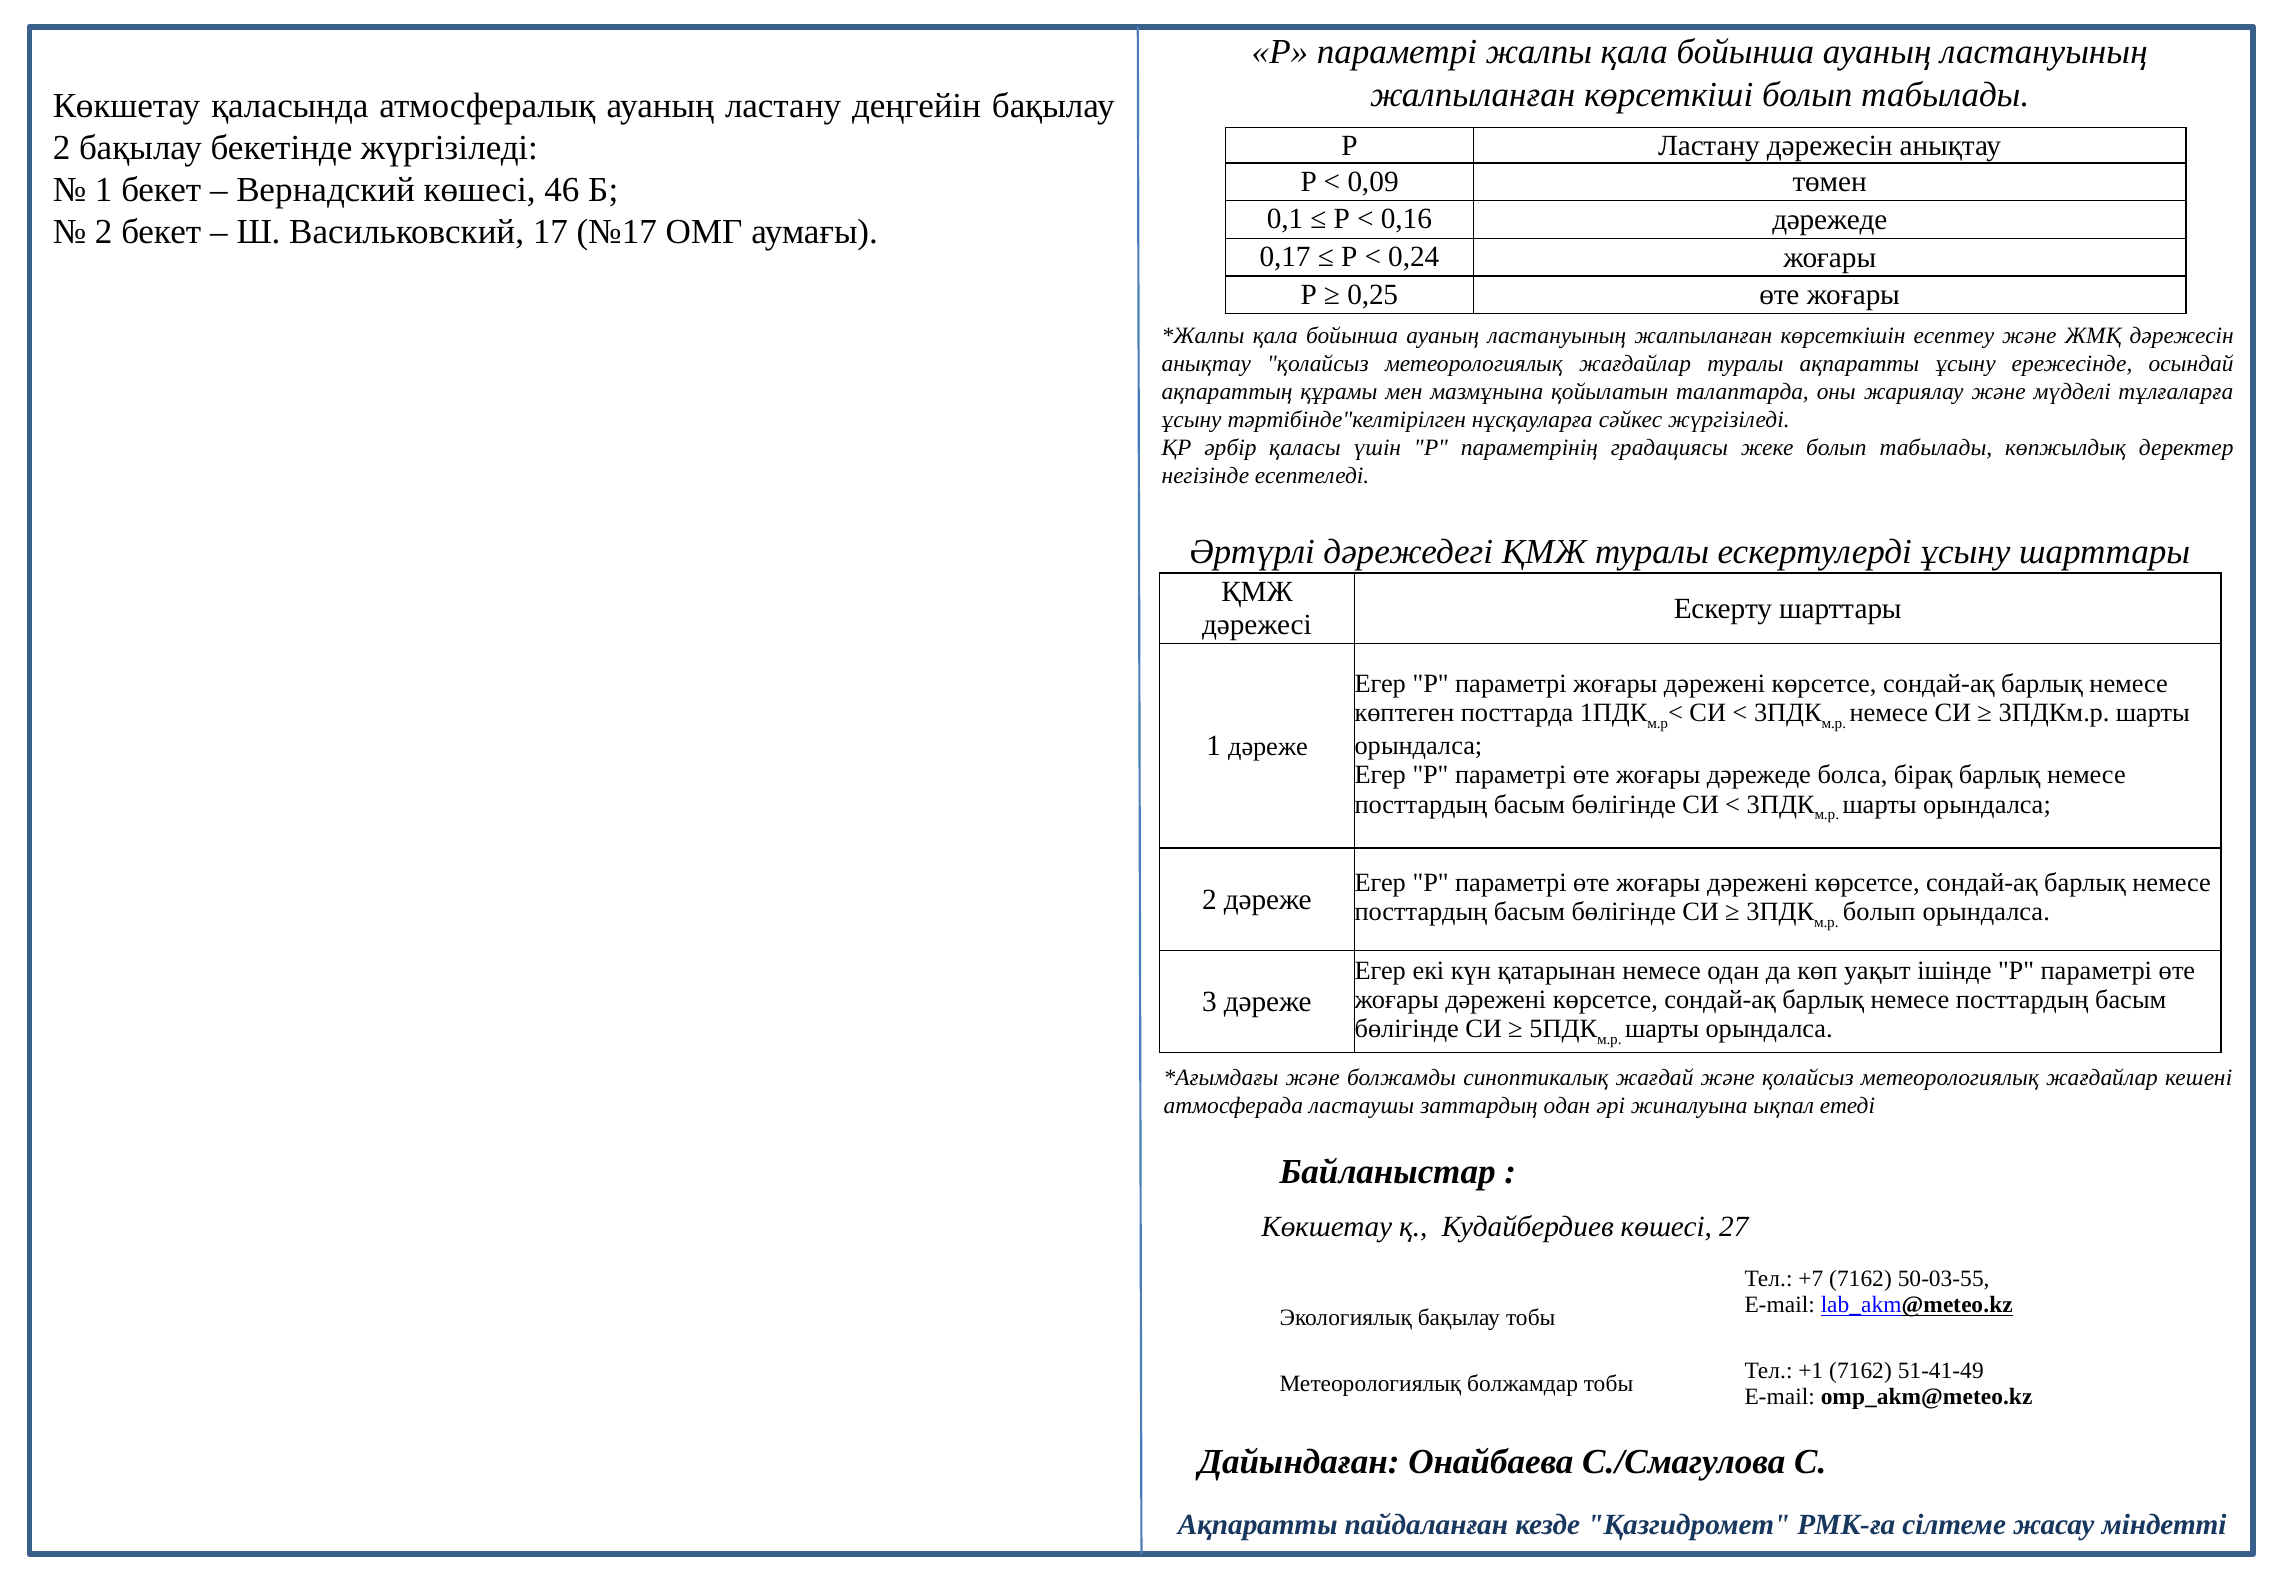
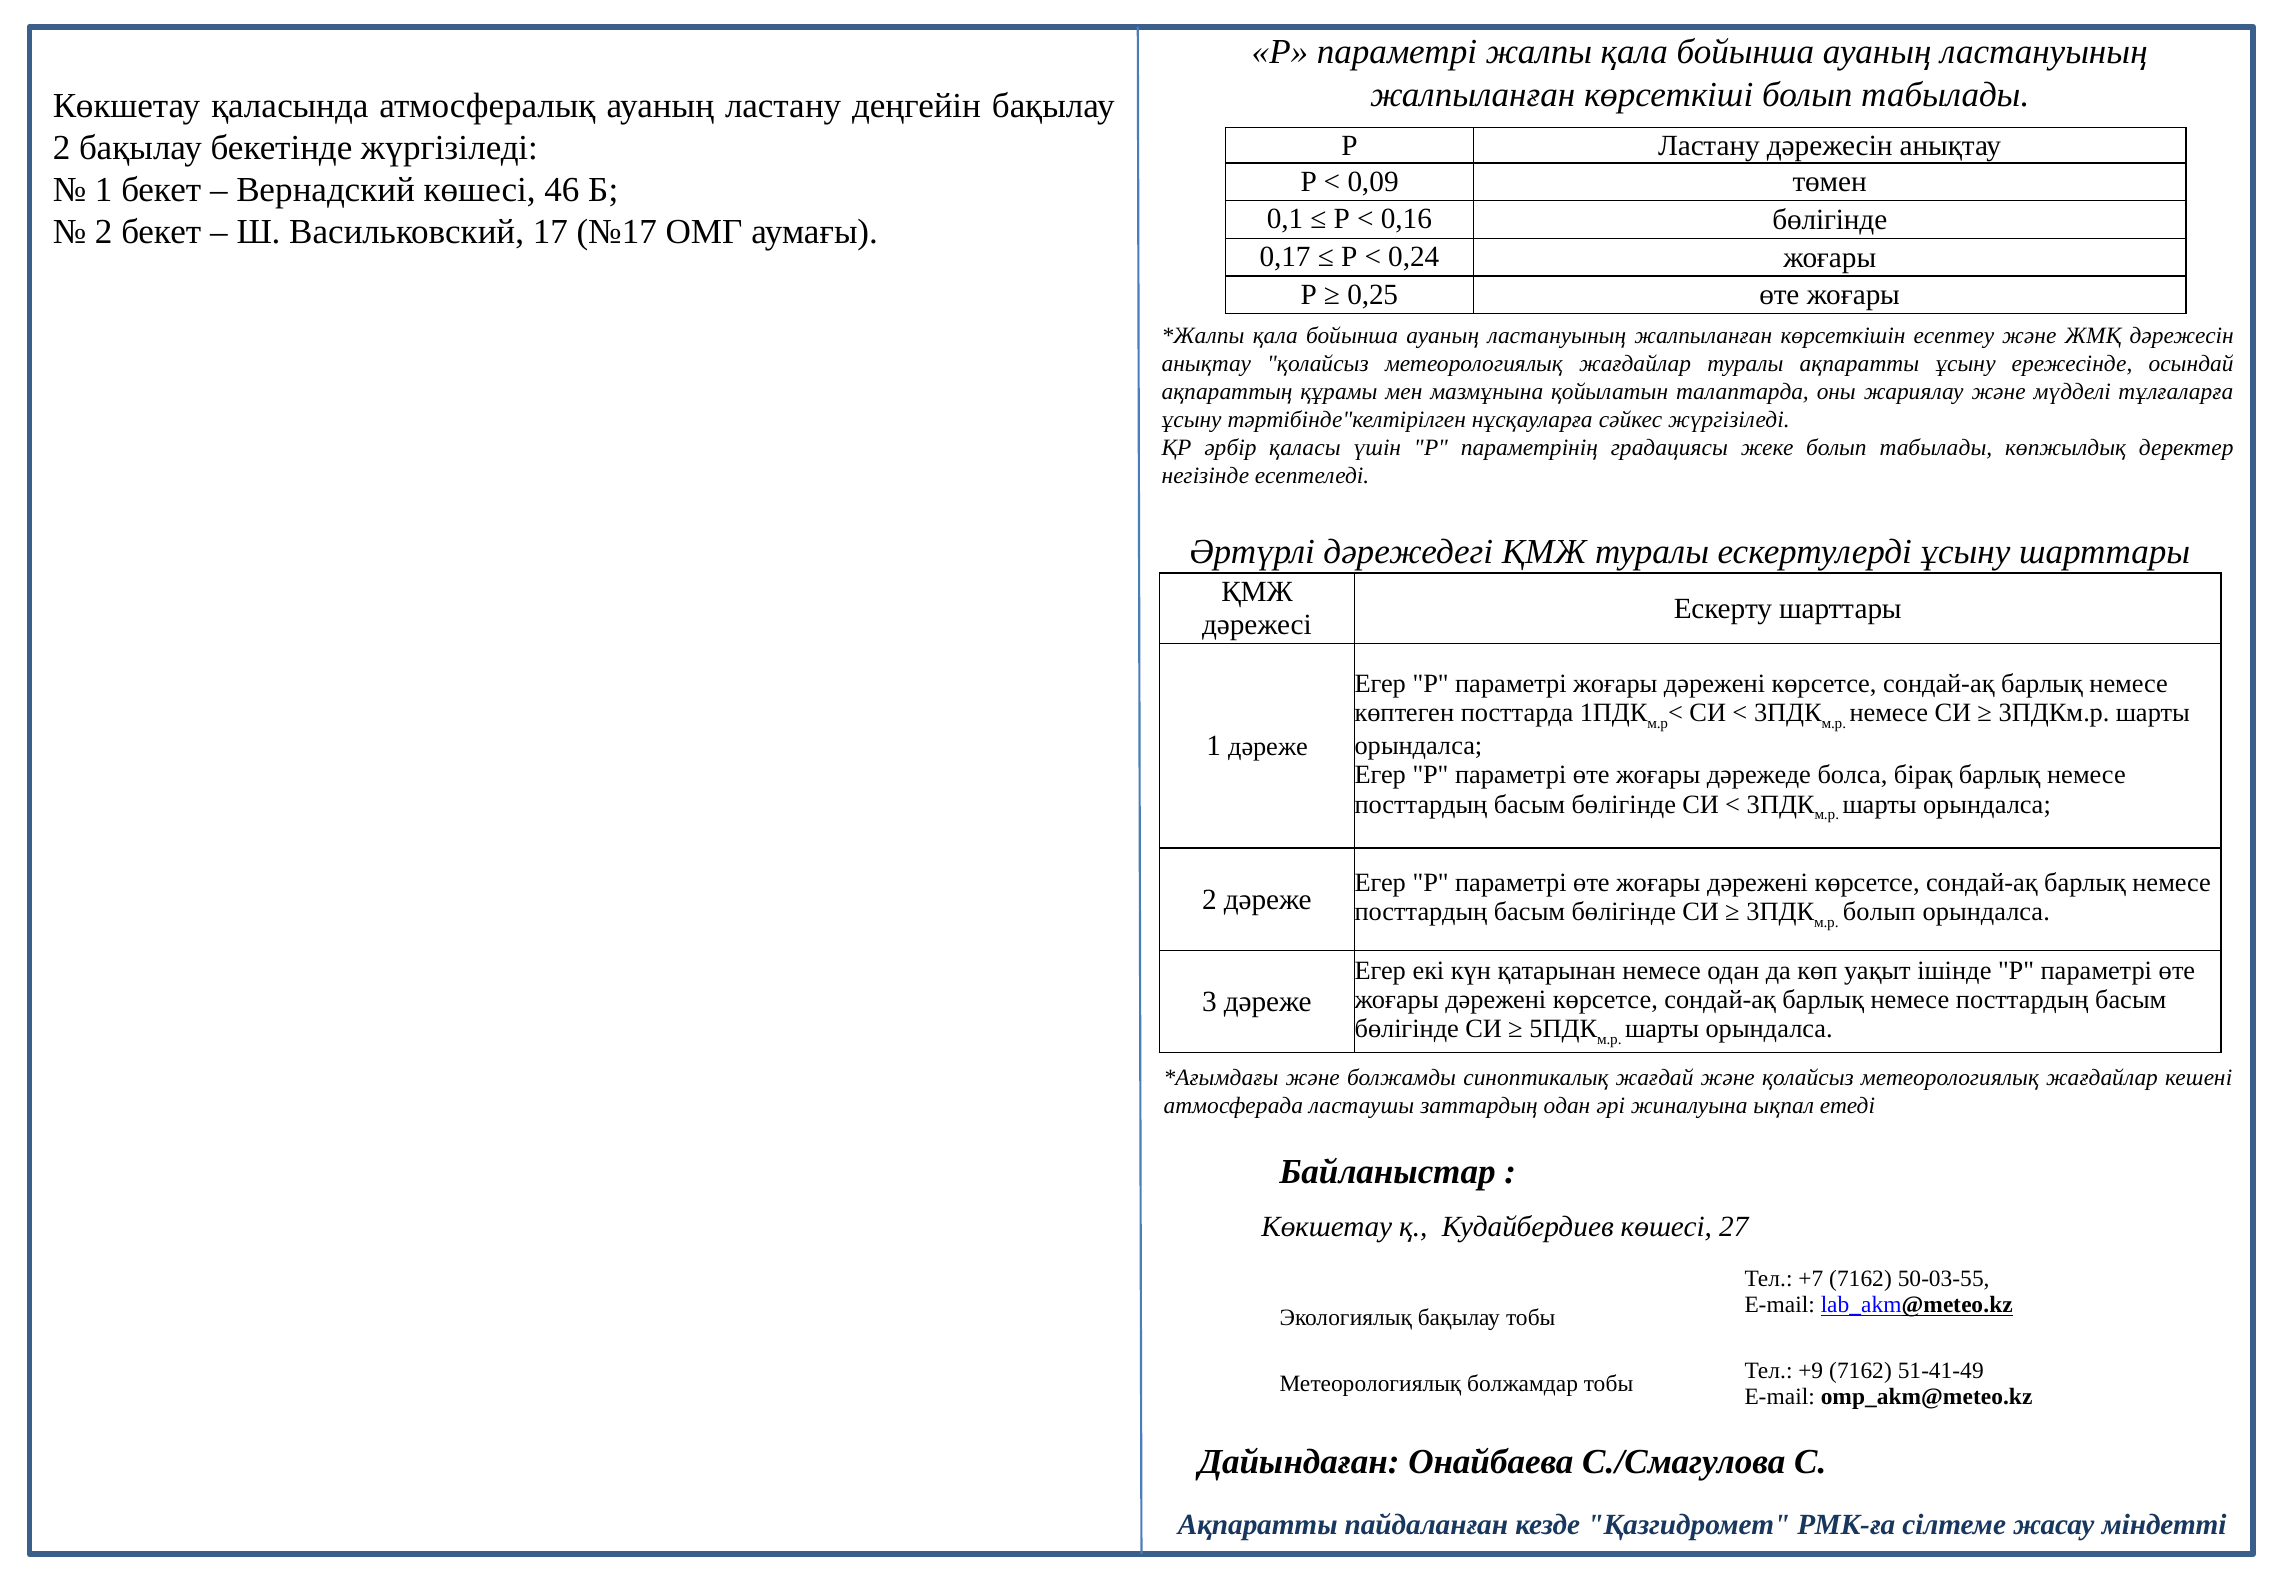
0,16 дәрежеде: дәрежеде -> бөлігінде (1830, 220)
+1: +1 -> +9 (1811, 1370)
